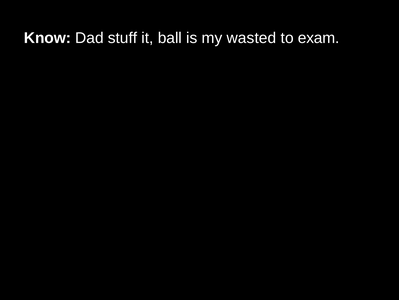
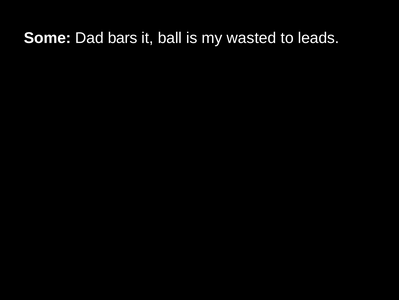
Know: Know -> Some (47, 38)
stuff: stuff -> bars (123, 38)
exam: exam -> leads (319, 38)
